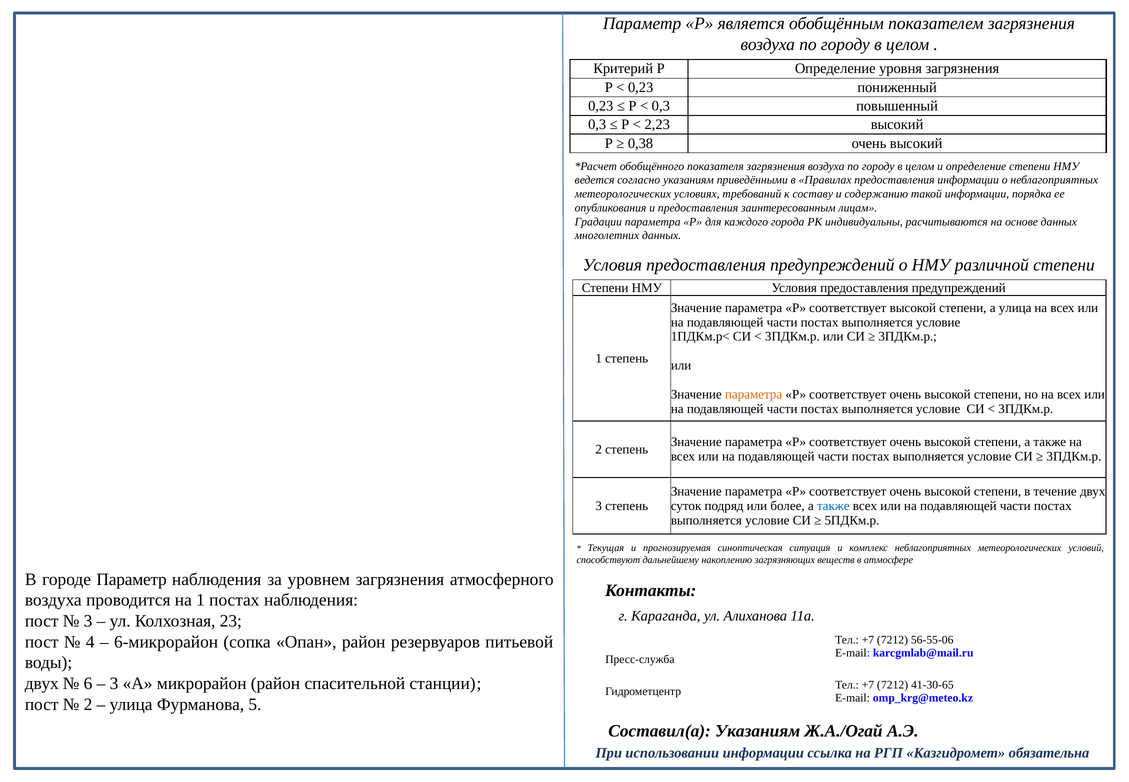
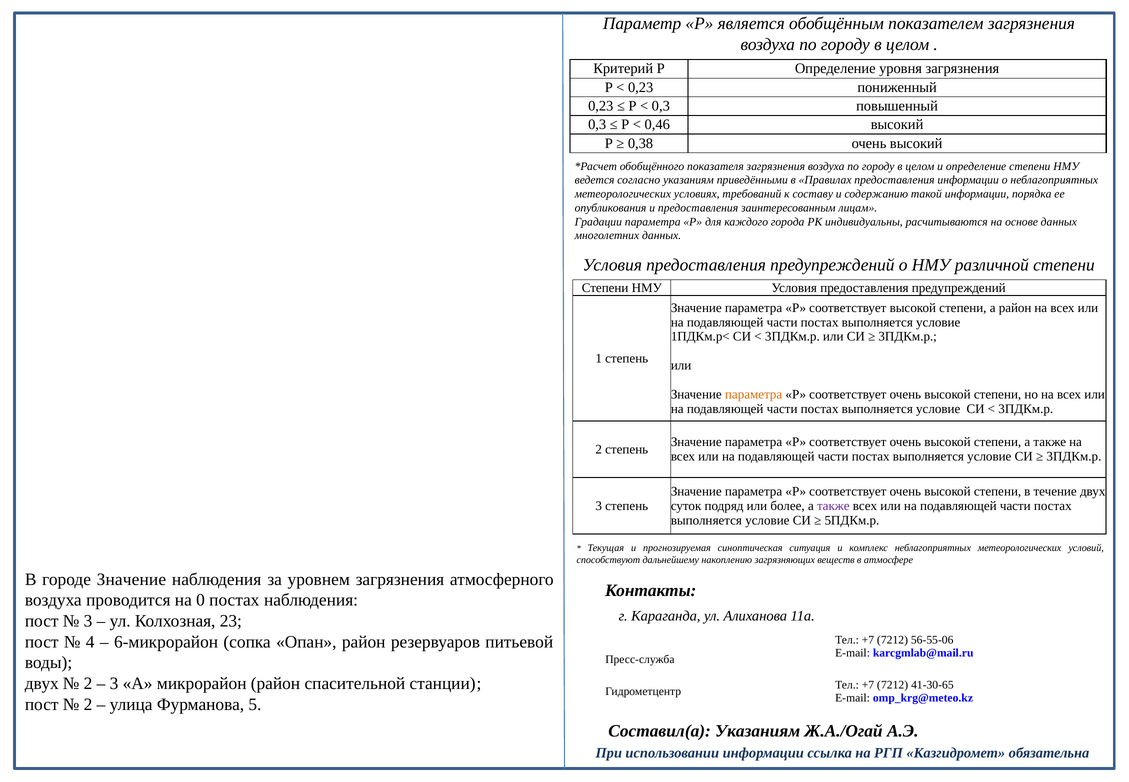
2,23: 2,23 -> 0,46 (657, 125)
а улица: улица -> район (1015, 308)
также colour: blue -> purple (833, 506)
городе Параметр: Параметр -> Значение (131, 579)
на 1: 1 -> 0 (201, 600)
6: 6 -> 2 (88, 683)
